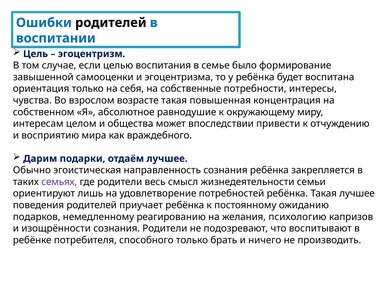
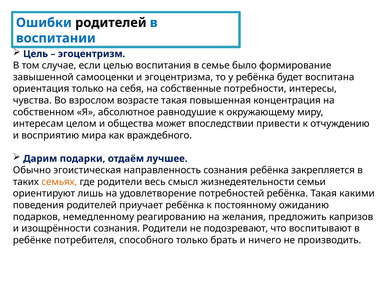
семьях colour: purple -> orange (59, 182)
Такая лучшее: лучшее -> какими (357, 194)
психологию: психологию -> предложить (297, 217)
